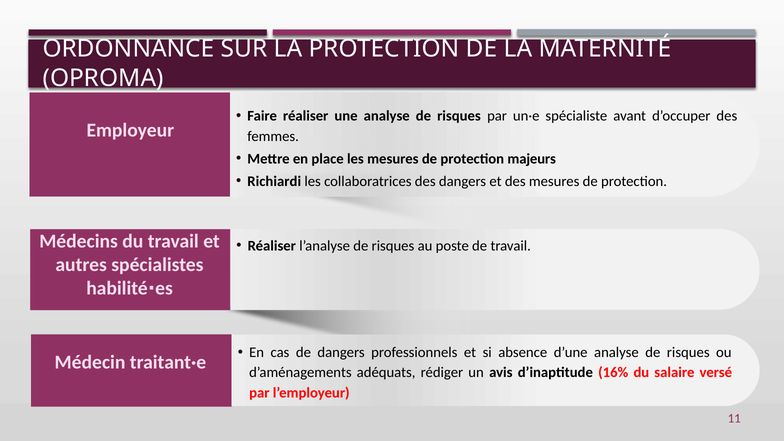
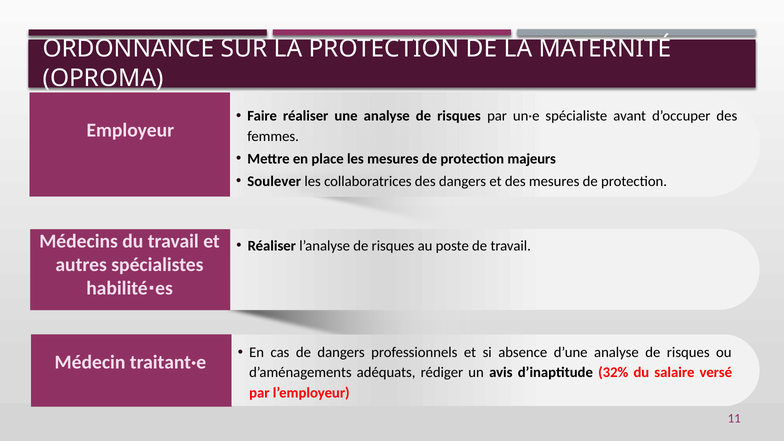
Richiardi: Richiardi -> Soulever (274, 181)
16%: 16% -> 32% (613, 373)
